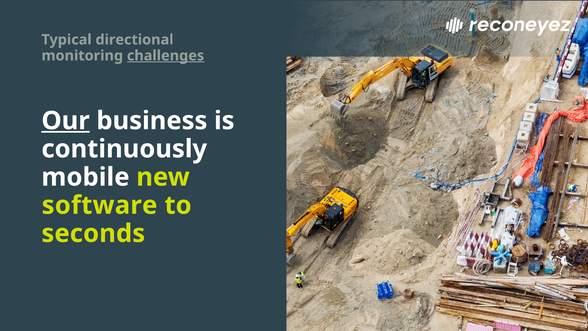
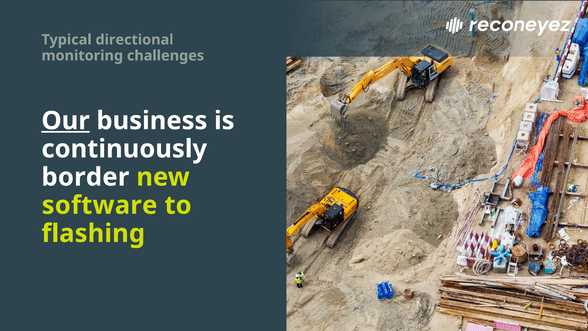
challenges underline: present -> none (166, 56)
mobile: mobile -> border (85, 177)
seconds: seconds -> flashing (93, 233)
